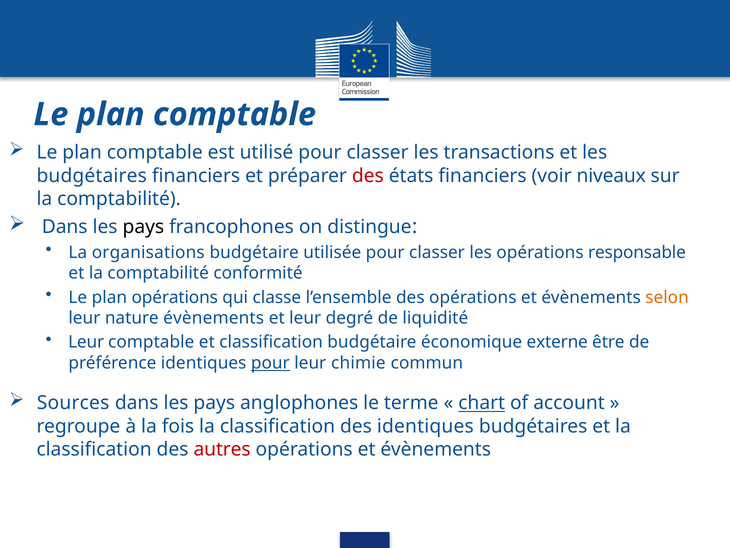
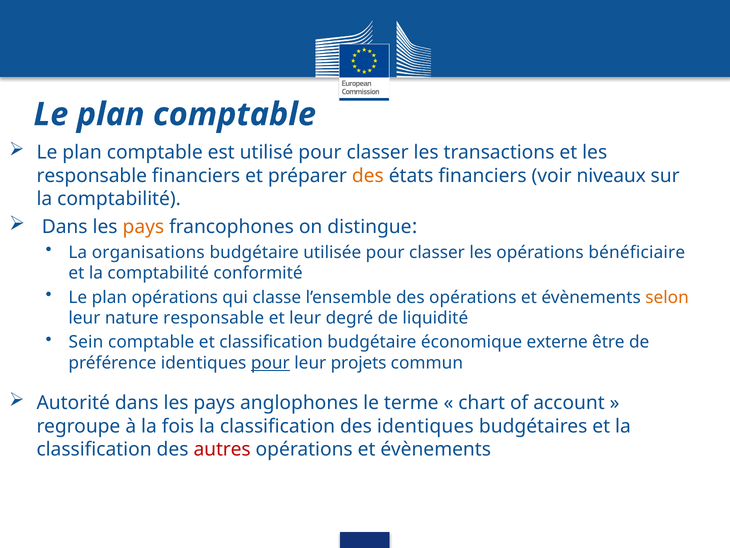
budgétaires: budgétaires -> responsable (92, 176)
des colour: red -> orange (368, 176)
pays colour: black -> orange (143, 227)
responsable: responsable -> bénéficiaire (637, 252)
nature évènements: évènements -> responsable (214, 318)
Leur: Leur -> Sein (86, 342)
chimie: chimie -> projets (359, 363)
Sources: Sources -> Autorité (73, 403)
chart underline: present -> none (482, 403)
